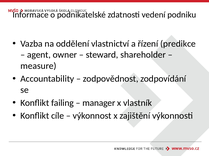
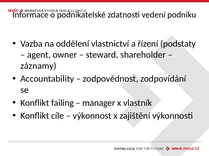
predikce: predikce -> podstaty (178, 44)
measure: measure -> záznamy (38, 66)
